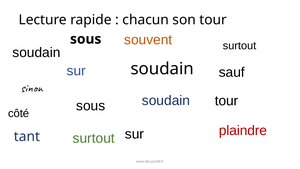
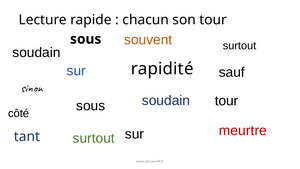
soudain: soudain -> rapidité (162, 69)
plaindre: plaindre -> meurtre (243, 130)
